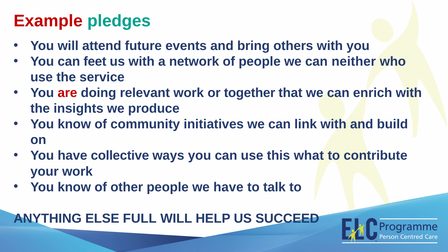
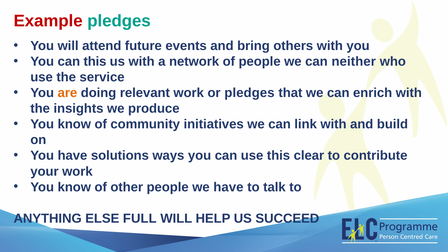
can feet: feet -> this (95, 62)
are colour: red -> orange (67, 93)
or together: together -> pledges (249, 93)
collective: collective -> solutions (120, 156)
what: what -> clear (309, 156)
